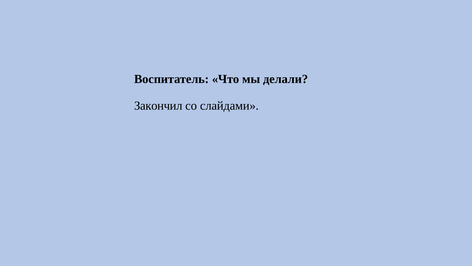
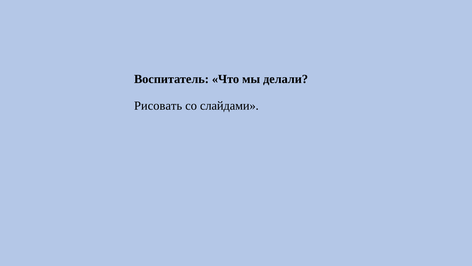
Закончил: Закончил -> Рисовать (158, 106)
